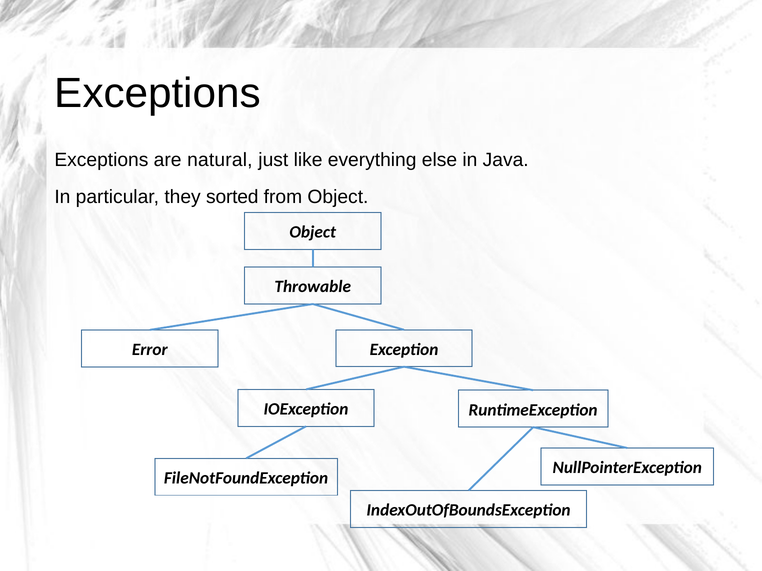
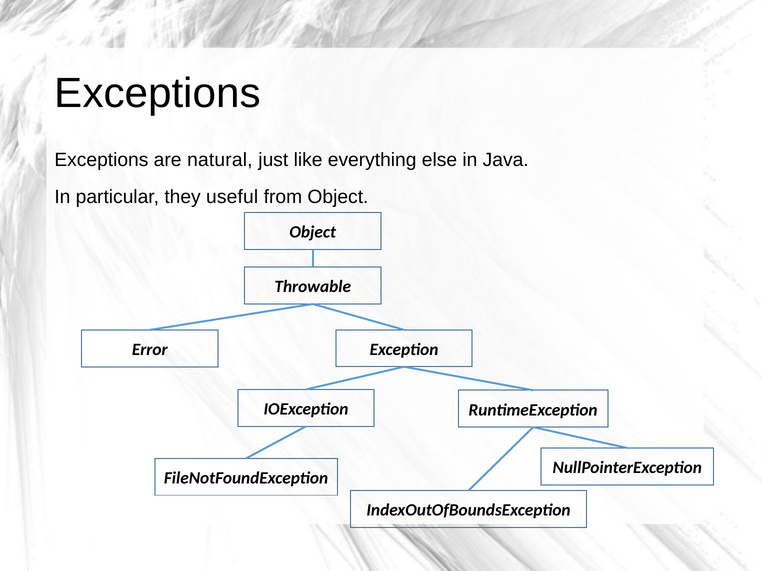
sorted: sorted -> useful (232, 197)
